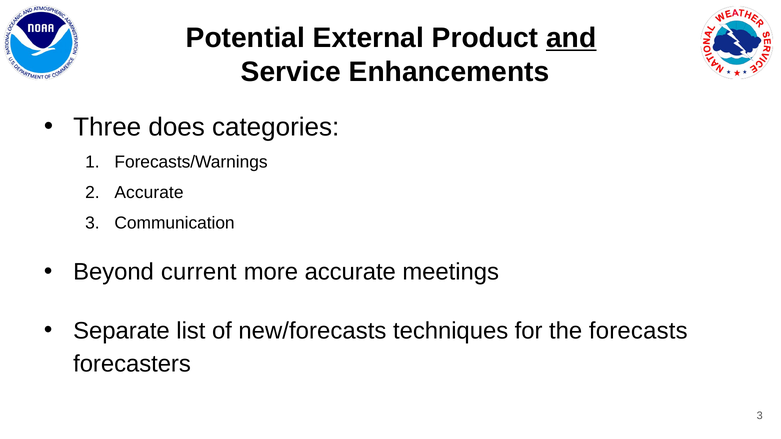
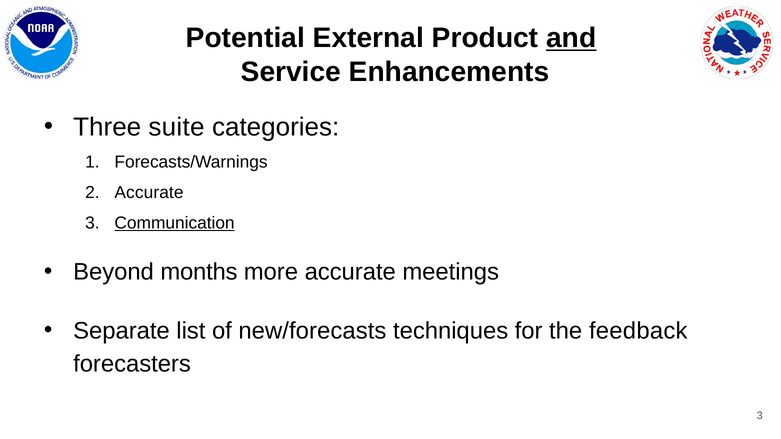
does: does -> suite (176, 127)
Communication underline: none -> present (175, 223)
current: current -> months (199, 272)
forecasts: forecasts -> feedback (638, 331)
